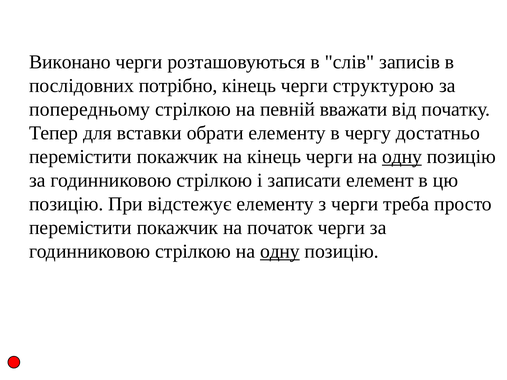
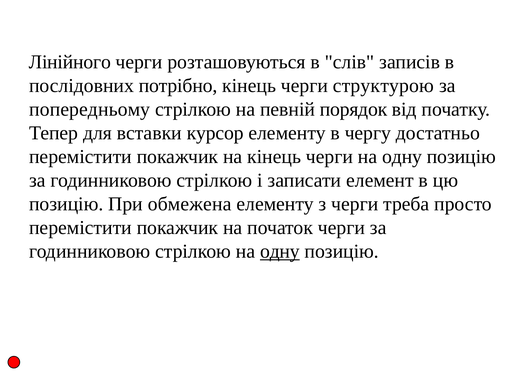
Виконано: Виконано -> Лінійного (70, 62)
вважати: вважати -> порядок (354, 110)
обрати: обрати -> курсор (215, 133)
одну underline: present -> none (402, 157)
відстежує: відстежує -> обмежена (190, 204)
